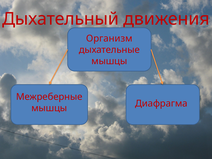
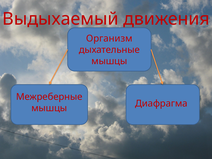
Дыхательный: Дыхательный -> Выдыхаемый (60, 19)
